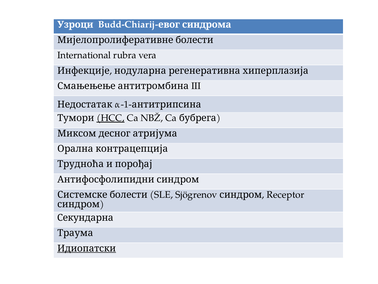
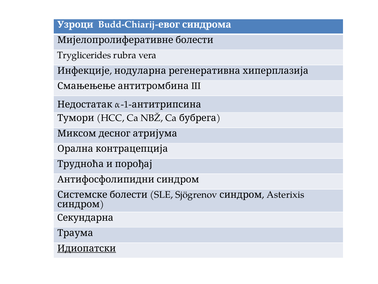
International: International -> Tryglicerides (84, 55)
HCC underline: present -> none (111, 118)
Receptor: Receptor -> Asterixis (286, 194)
